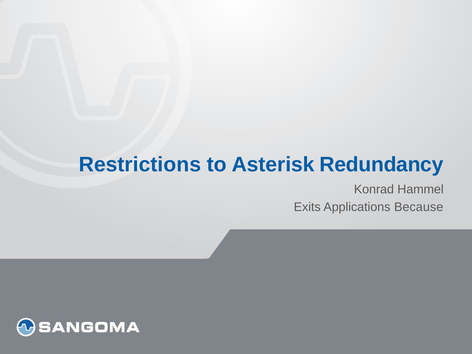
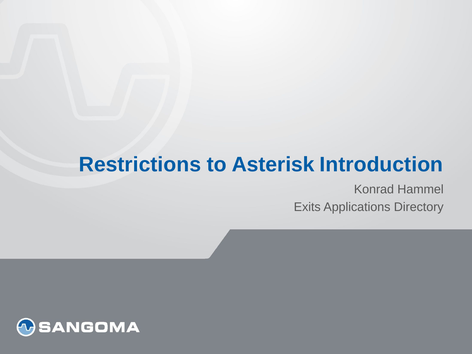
Redundancy: Redundancy -> Introduction (381, 165)
Because: Because -> Directory (419, 207)
